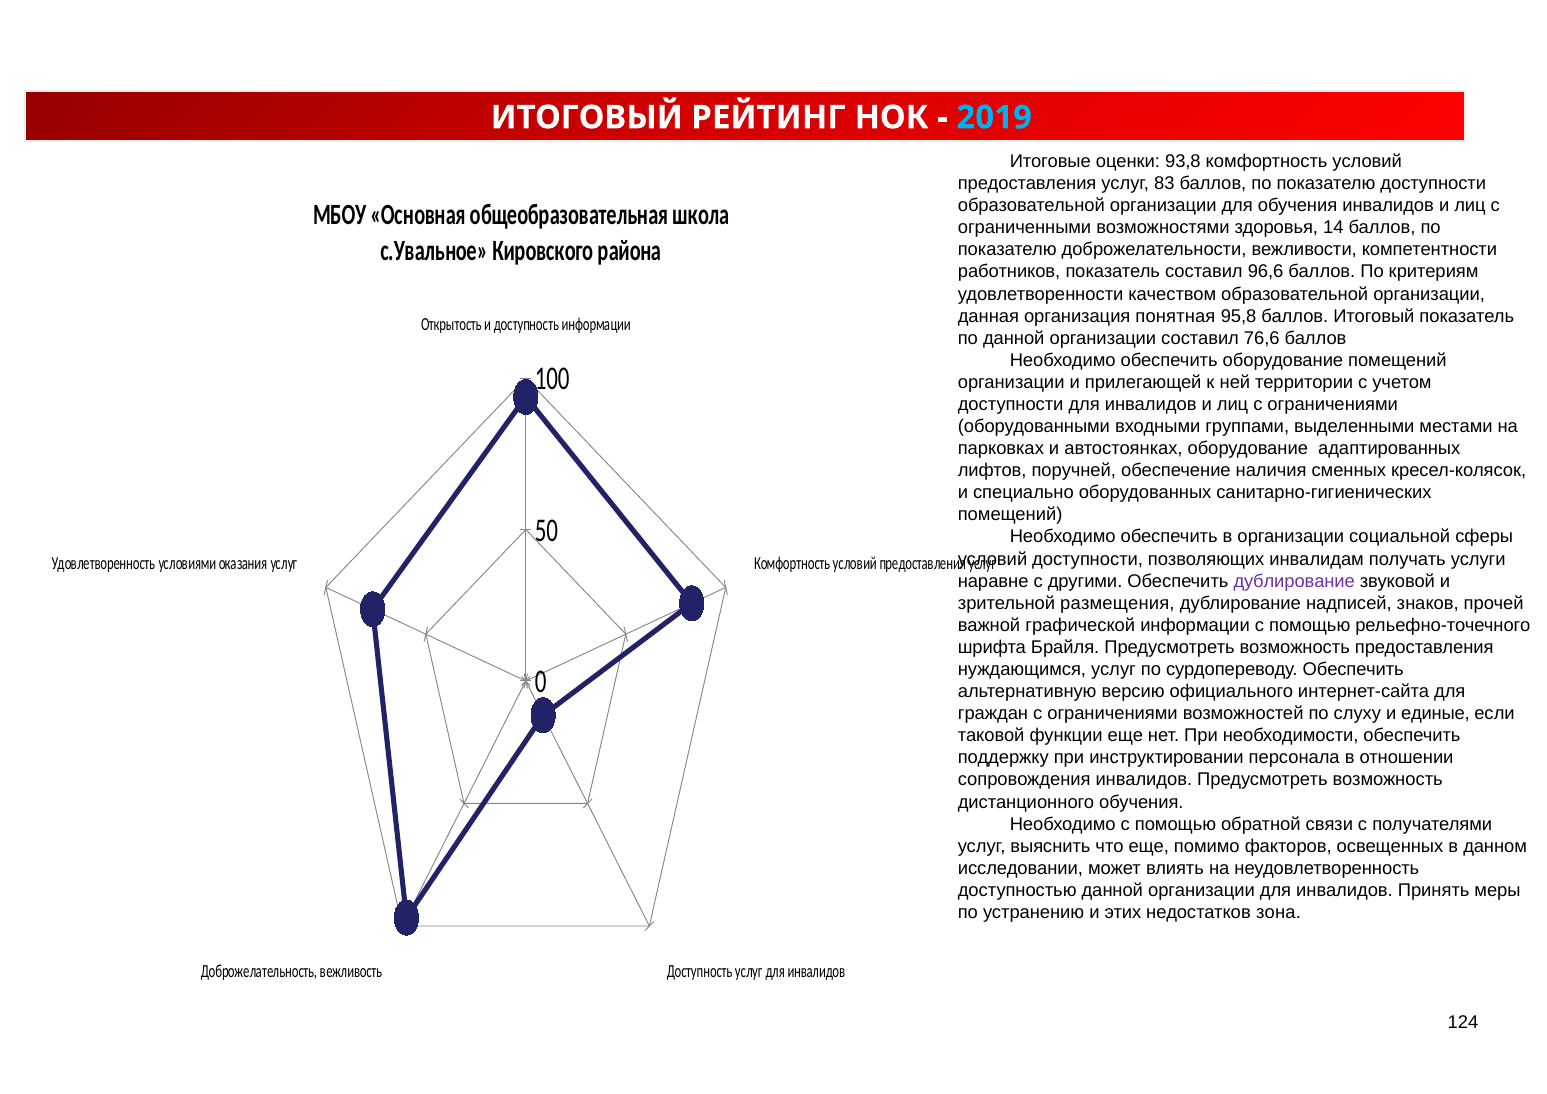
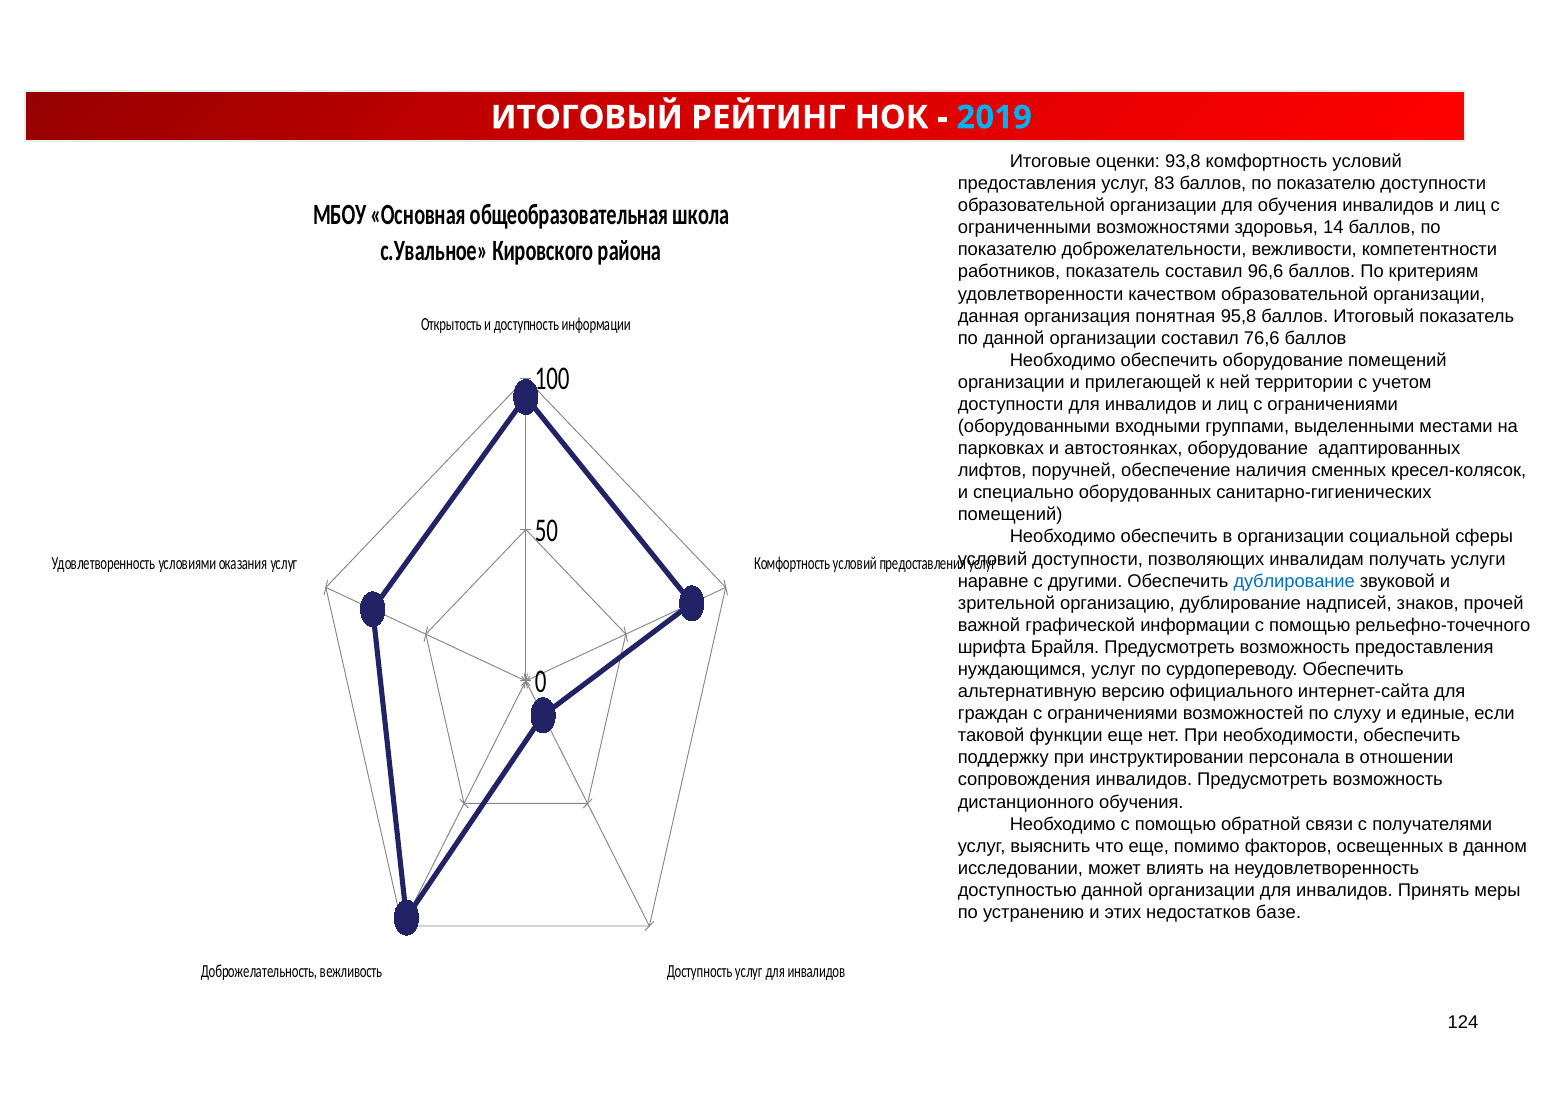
дублирование colour: purple -> blue (1294, 581)
размещения: размещения -> организацию (1118, 603)
зона: зона -> базе (1279, 912)
